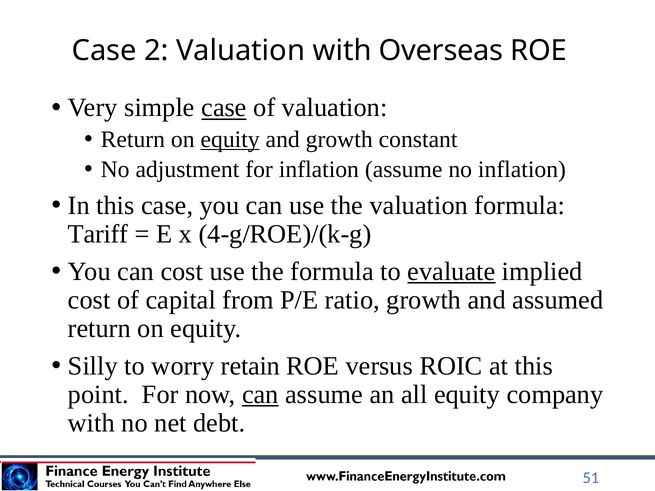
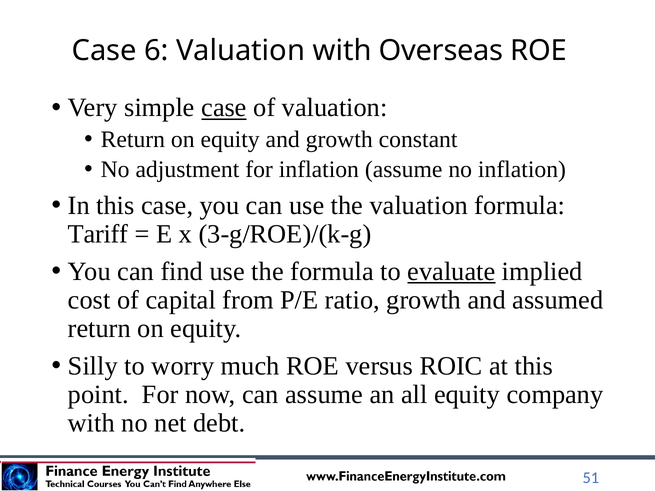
2: 2 -> 6 (157, 51)
equity underline: present -> none (230, 139)
4-g/ROE)/(k-g: 4-g/ROE)/(k-g -> 3-g/ROE)/(k-g (285, 234)
can cost: cost -> find (182, 272)
retain: retain -> much (250, 366)
can underline: present -> none (260, 395)
